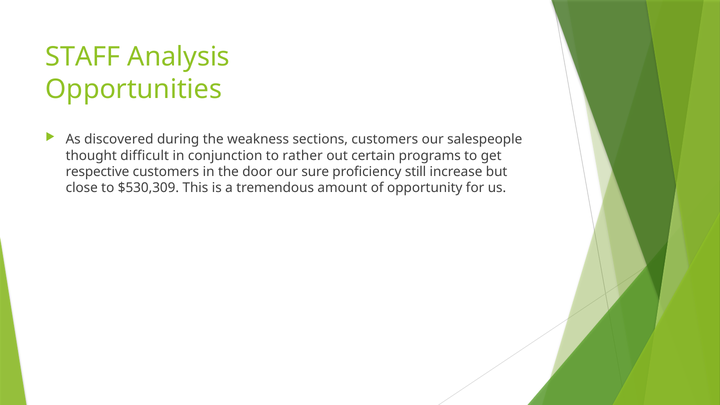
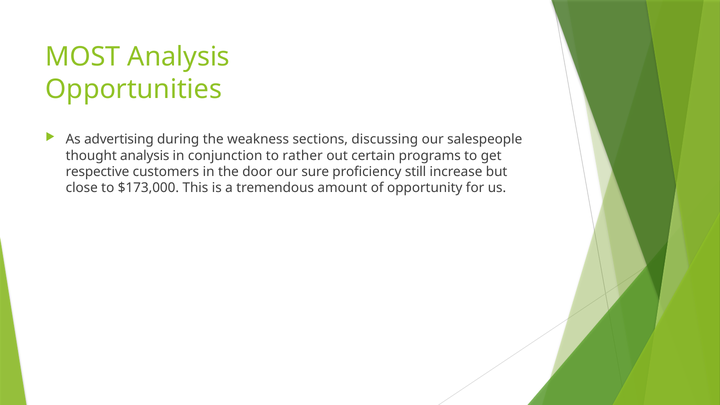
STAFF: STAFF -> MOST (83, 57)
discovered: discovered -> advertising (119, 139)
sections customers: customers -> discussing (385, 139)
thought difficult: difficult -> analysis (145, 156)
$530,309: $530,309 -> $173,000 (148, 188)
